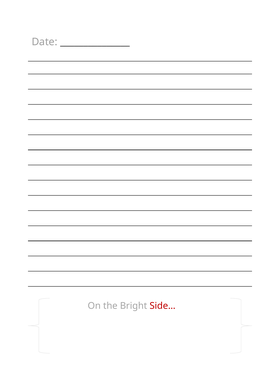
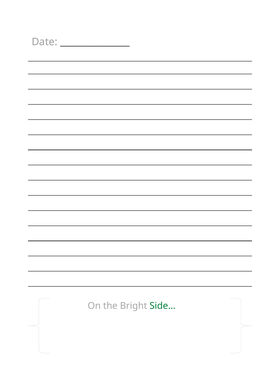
Side… colour: red -> green (163, 305)
